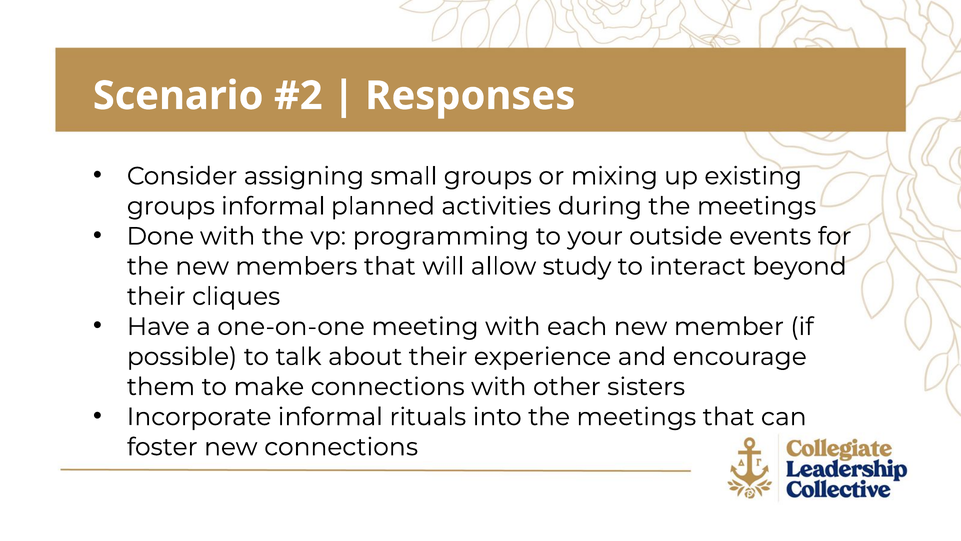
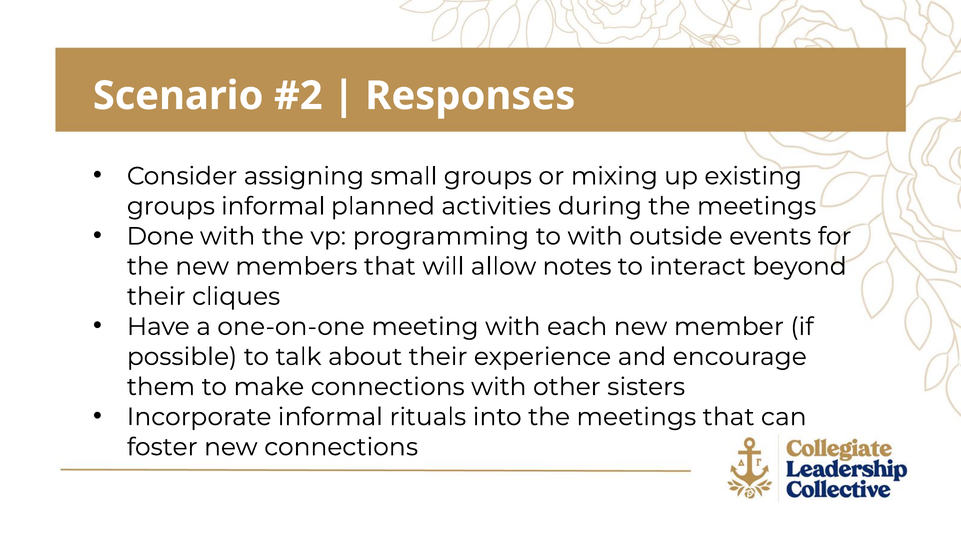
to your: your -> with (595, 236)
study: study -> notes (577, 266)
